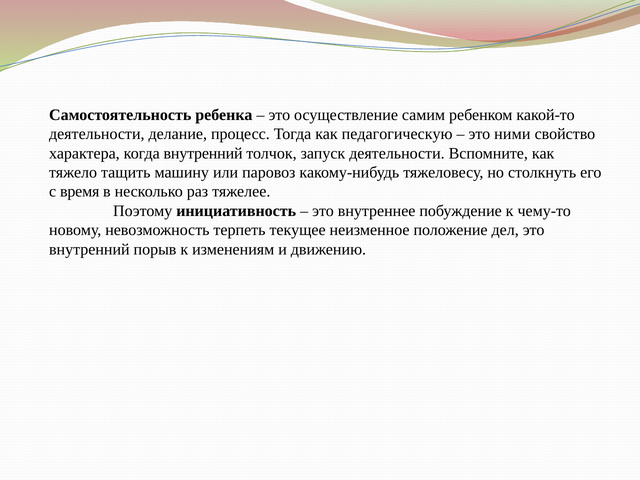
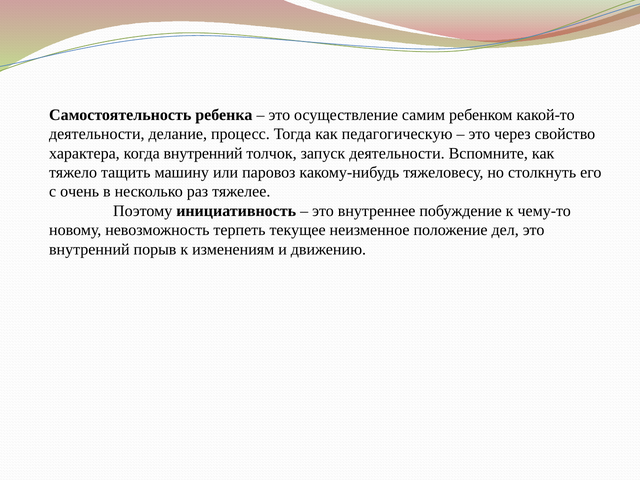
ними: ними -> через (512, 134)
время: время -> очень (80, 192)
